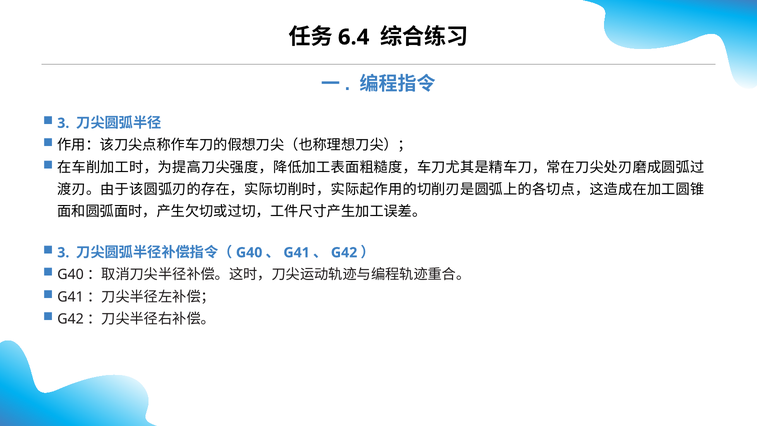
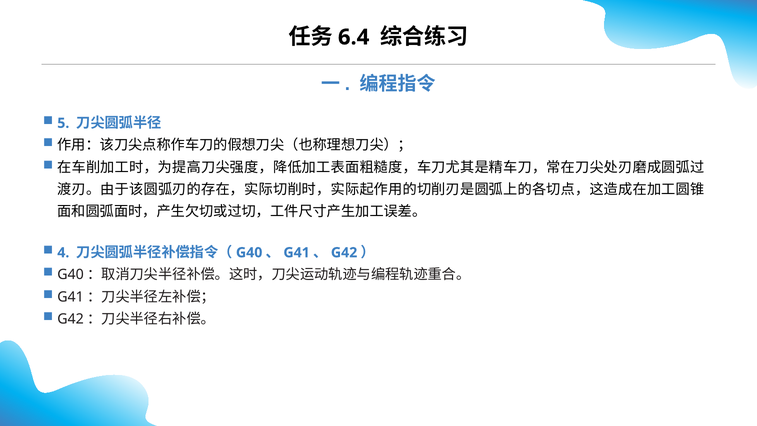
3: 3 -> 5 (63, 123)
3: 3 -> 4 (63, 252)
